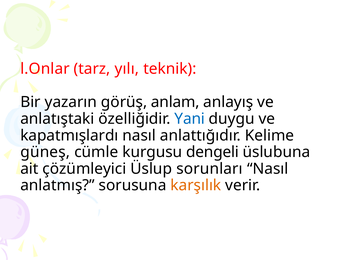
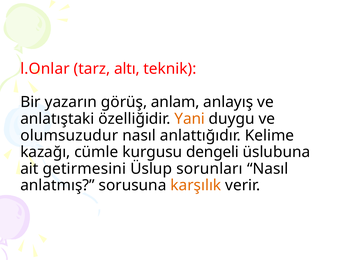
yılı: yılı -> altı (127, 69)
Yani colour: blue -> orange (190, 119)
kapatmışlardı: kapatmışlardı -> olumsuzudur (69, 136)
güneş: güneş -> kazağı (45, 152)
çözümleyici: çözümleyici -> getirmesini (84, 169)
